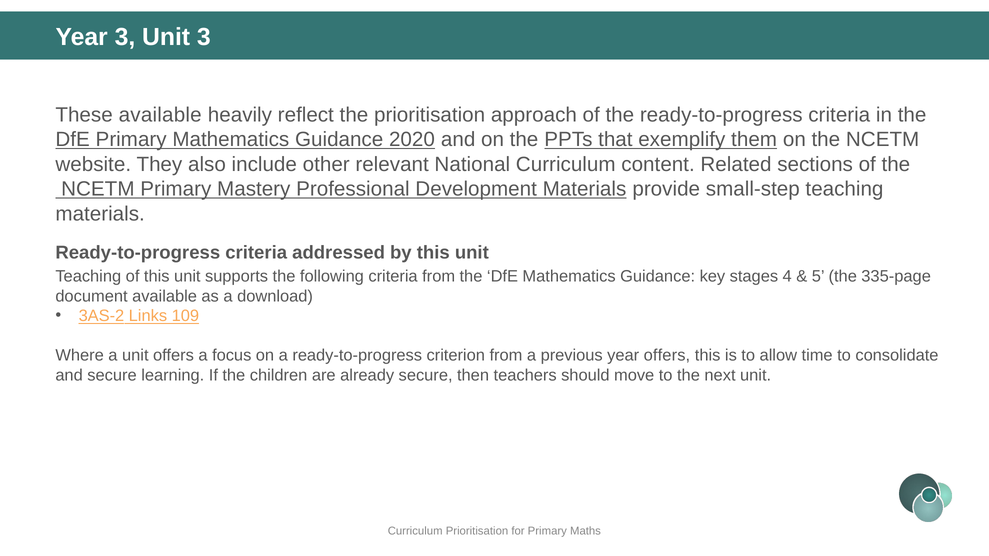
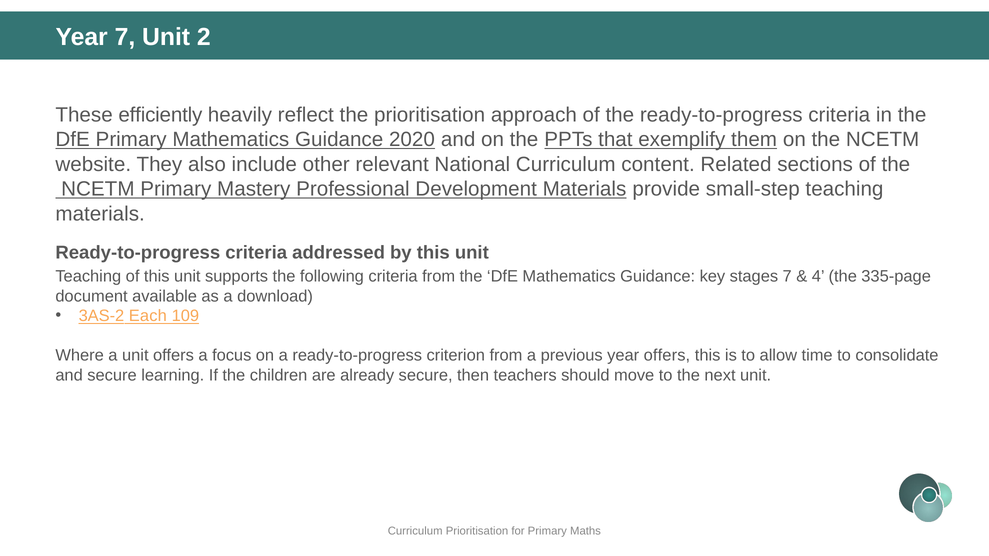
Year 3: 3 -> 7 (125, 37)
Unit 3: 3 -> 2 (204, 37)
These available: available -> efficiently (160, 115)
stages 4: 4 -> 7 (787, 277)
5: 5 -> 4 (818, 277)
Links: Links -> Each (148, 316)
